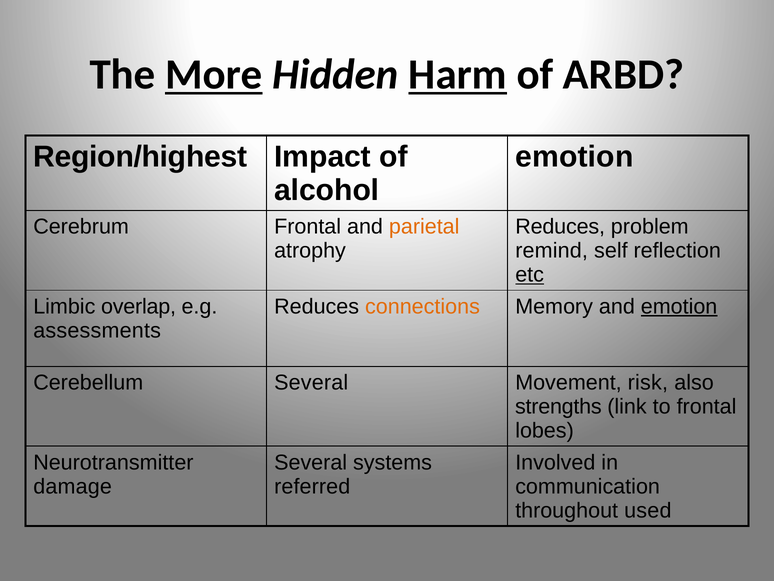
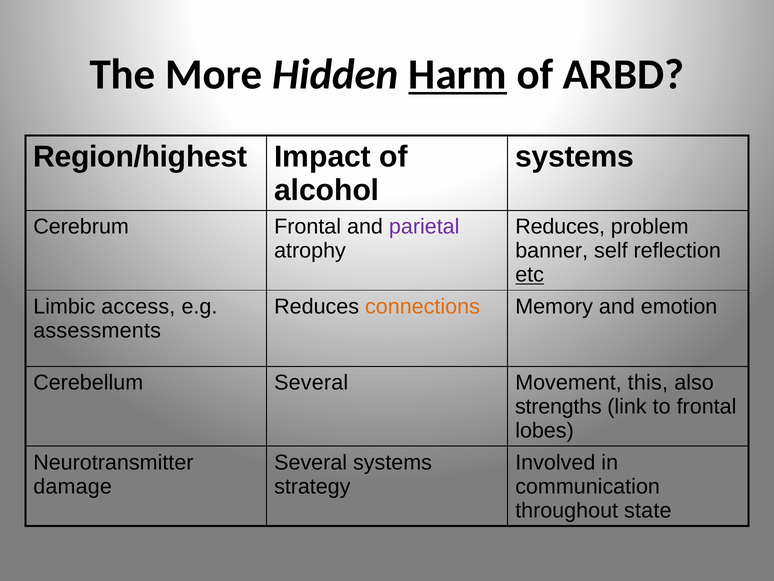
More underline: present -> none (214, 75)
emotion: emotion -> systems (575, 157)
parietal colour: orange -> purple (424, 227)
remind: remind -> banner (552, 251)
overlap: overlap -> access (138, 306)
emotion underline: present -> none (679, 306)
risk: risk -> this (648, 382)
referred: referred -> strategy (312, 486)
used: used -> state (648, 510)
